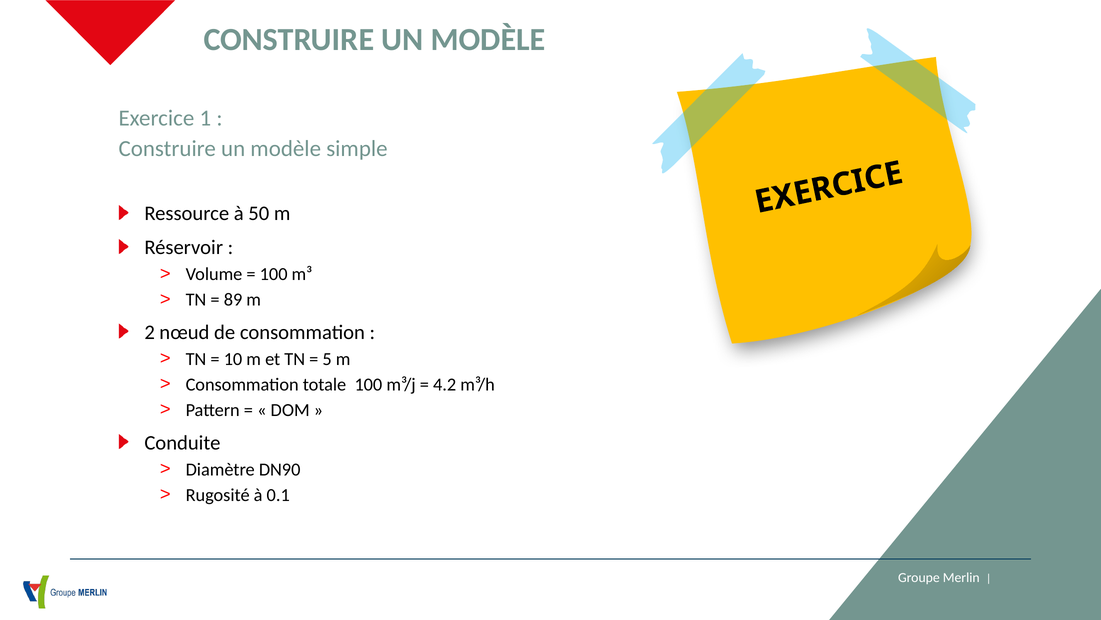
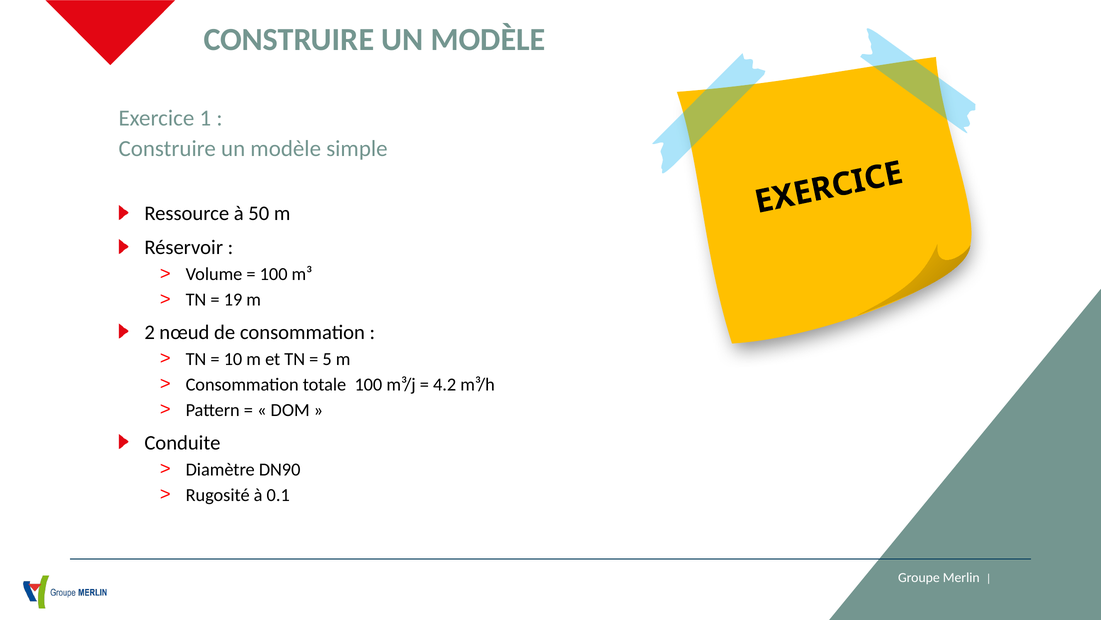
89: 89 -> 19 (233, 299)
